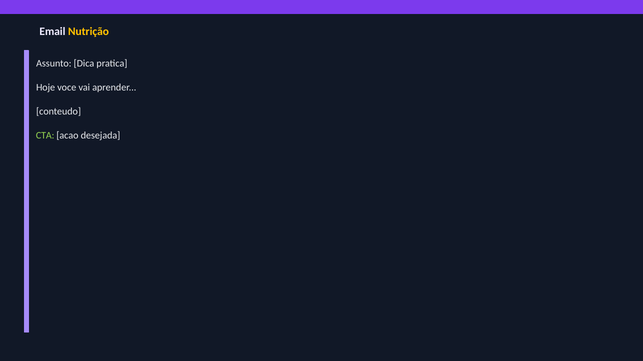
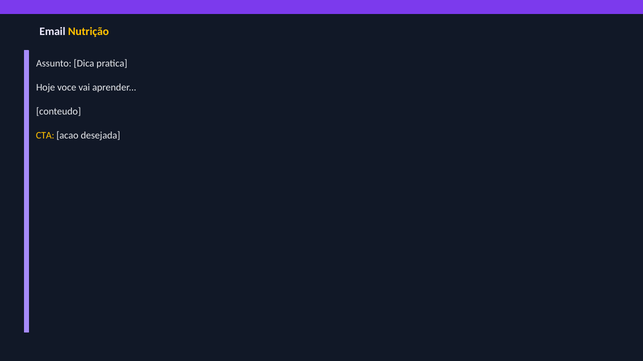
CTA colour: light green -> yellow (45, 136)
